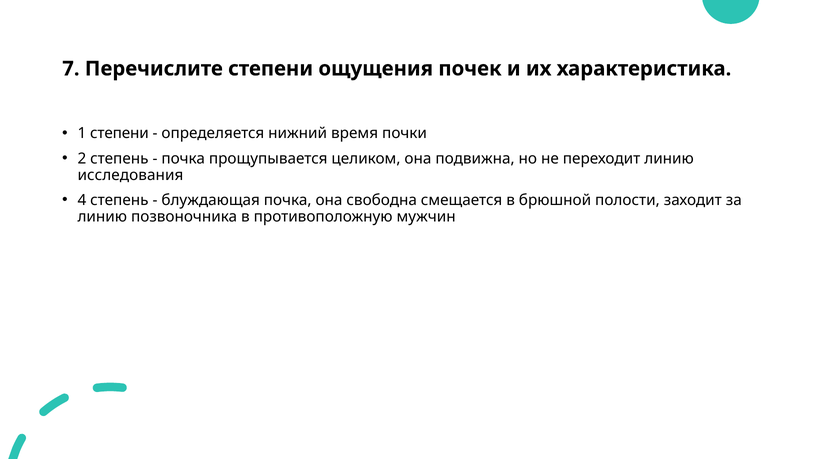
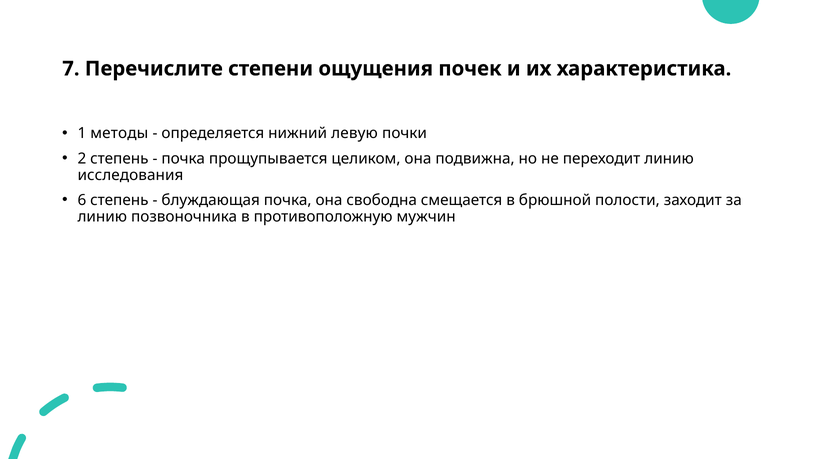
1 степени: степени -> методы (119, 133)
время: время -> левую (355, 133)
4: 4 -> 6 (82, 200)
